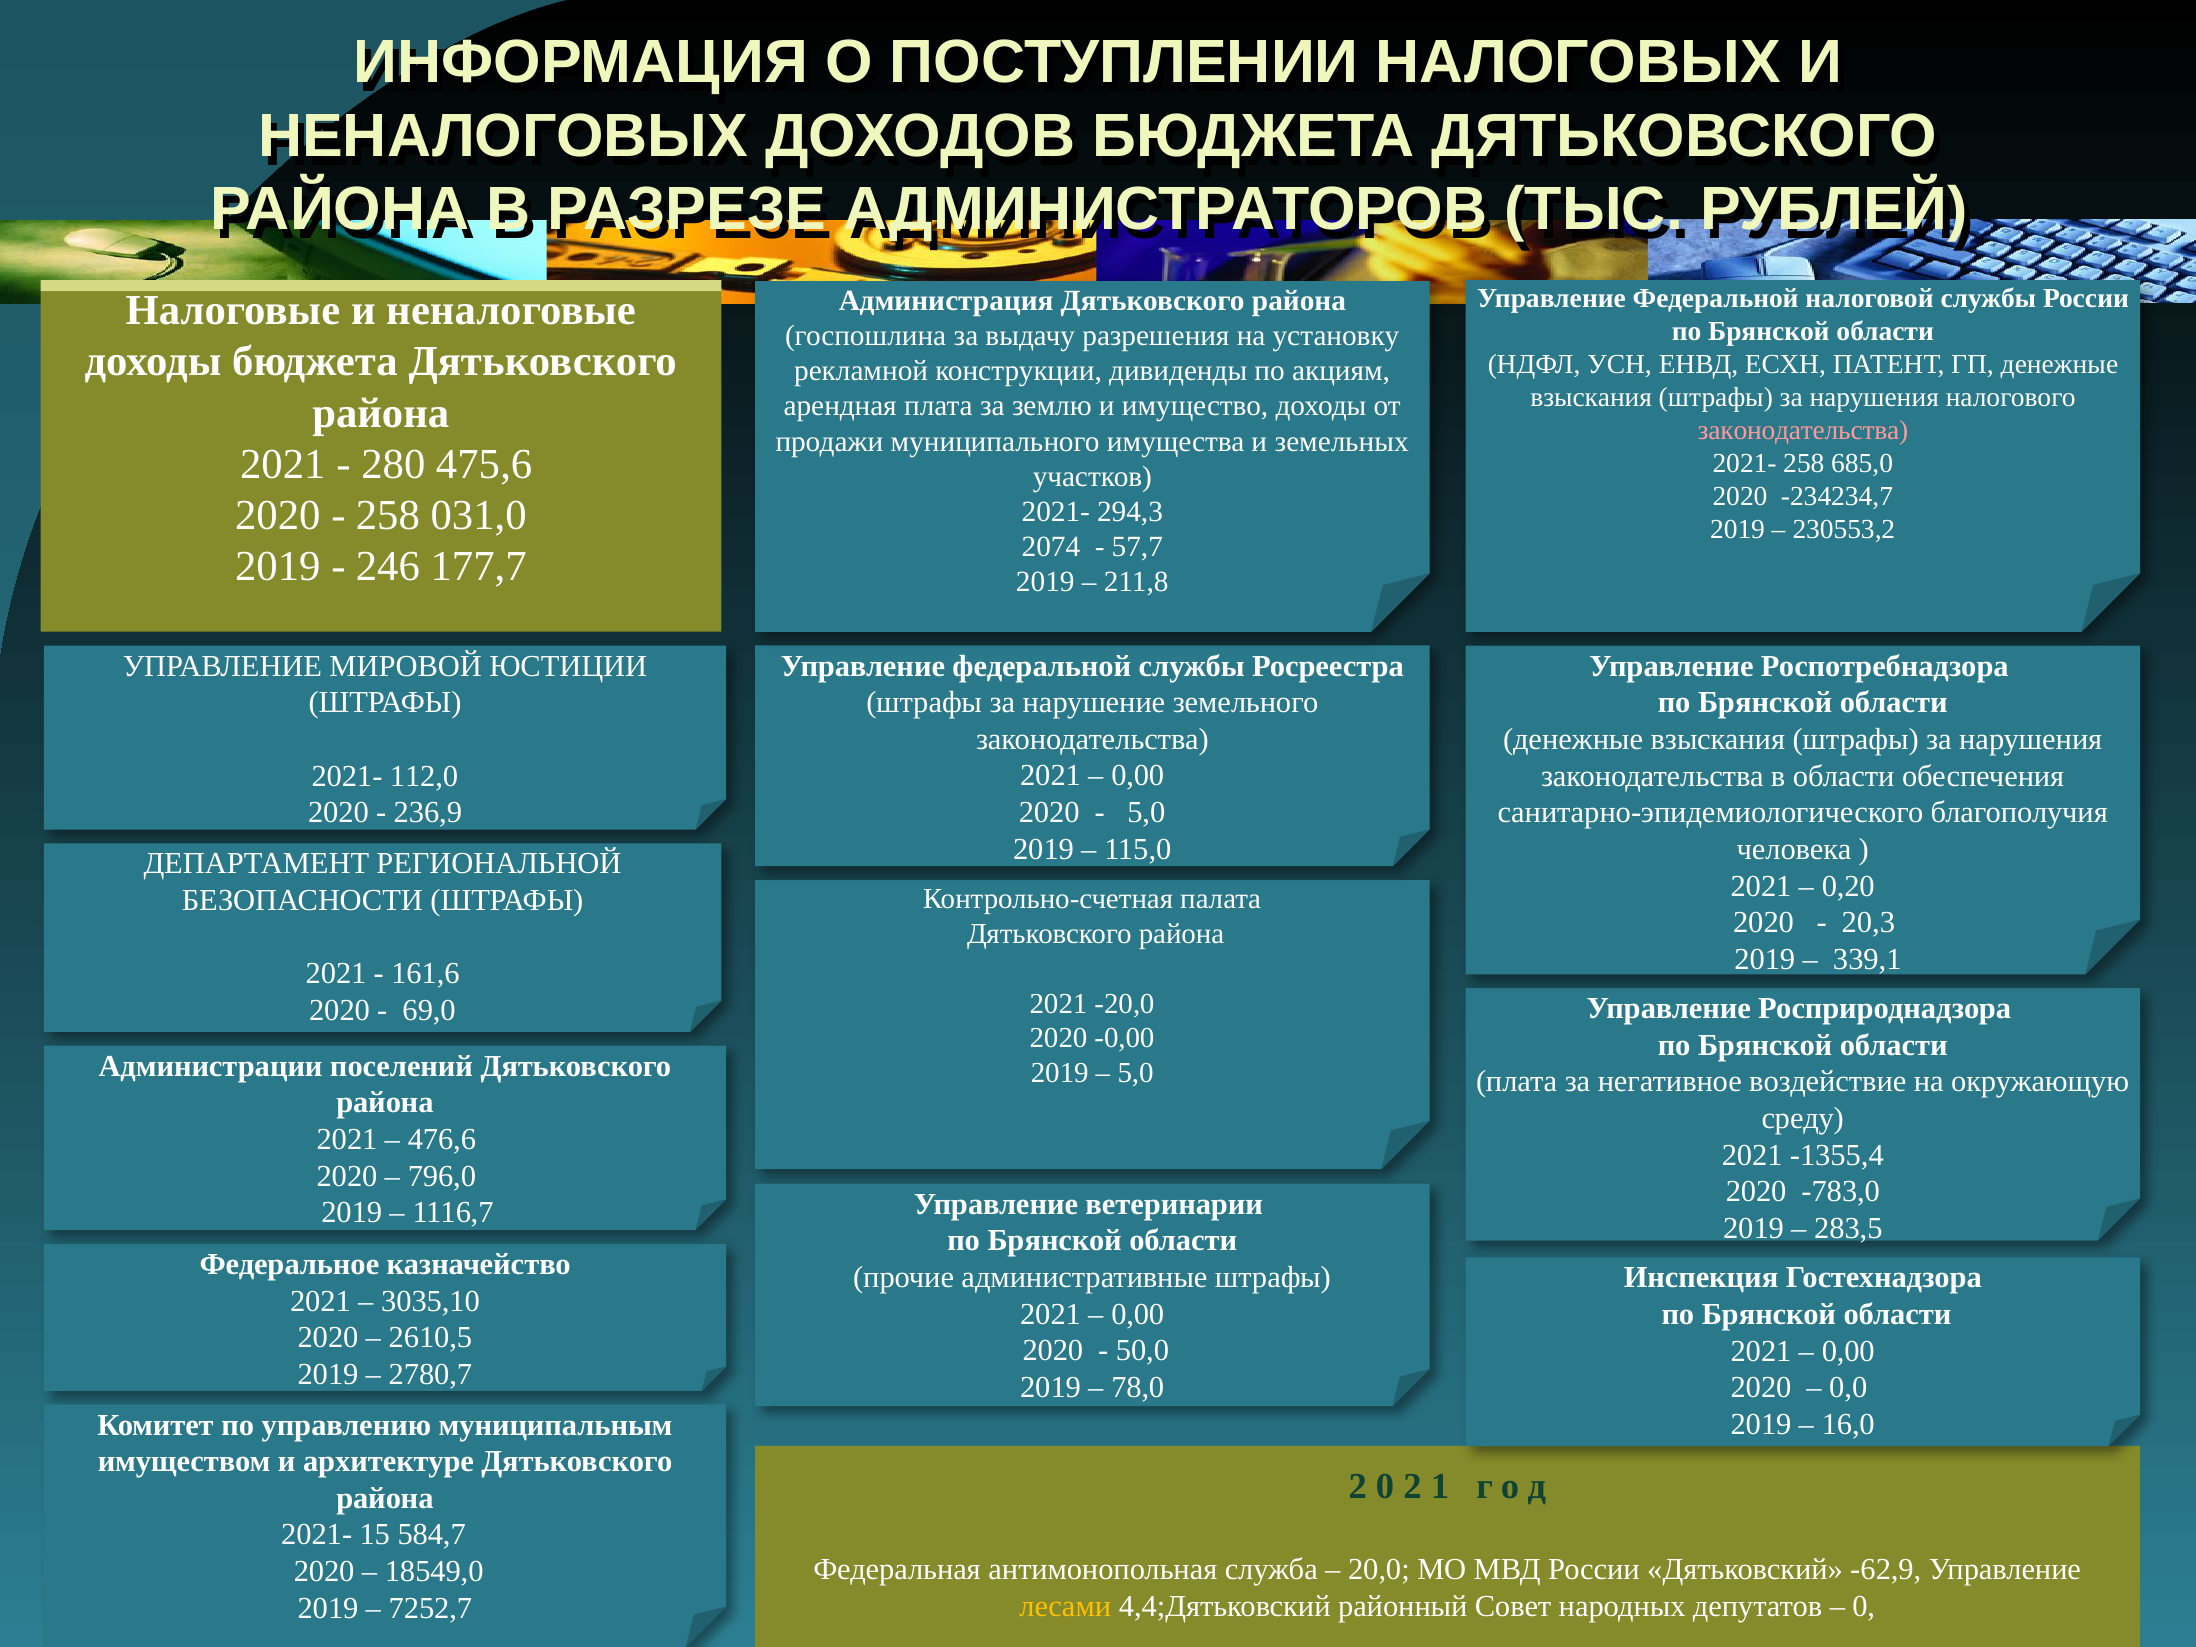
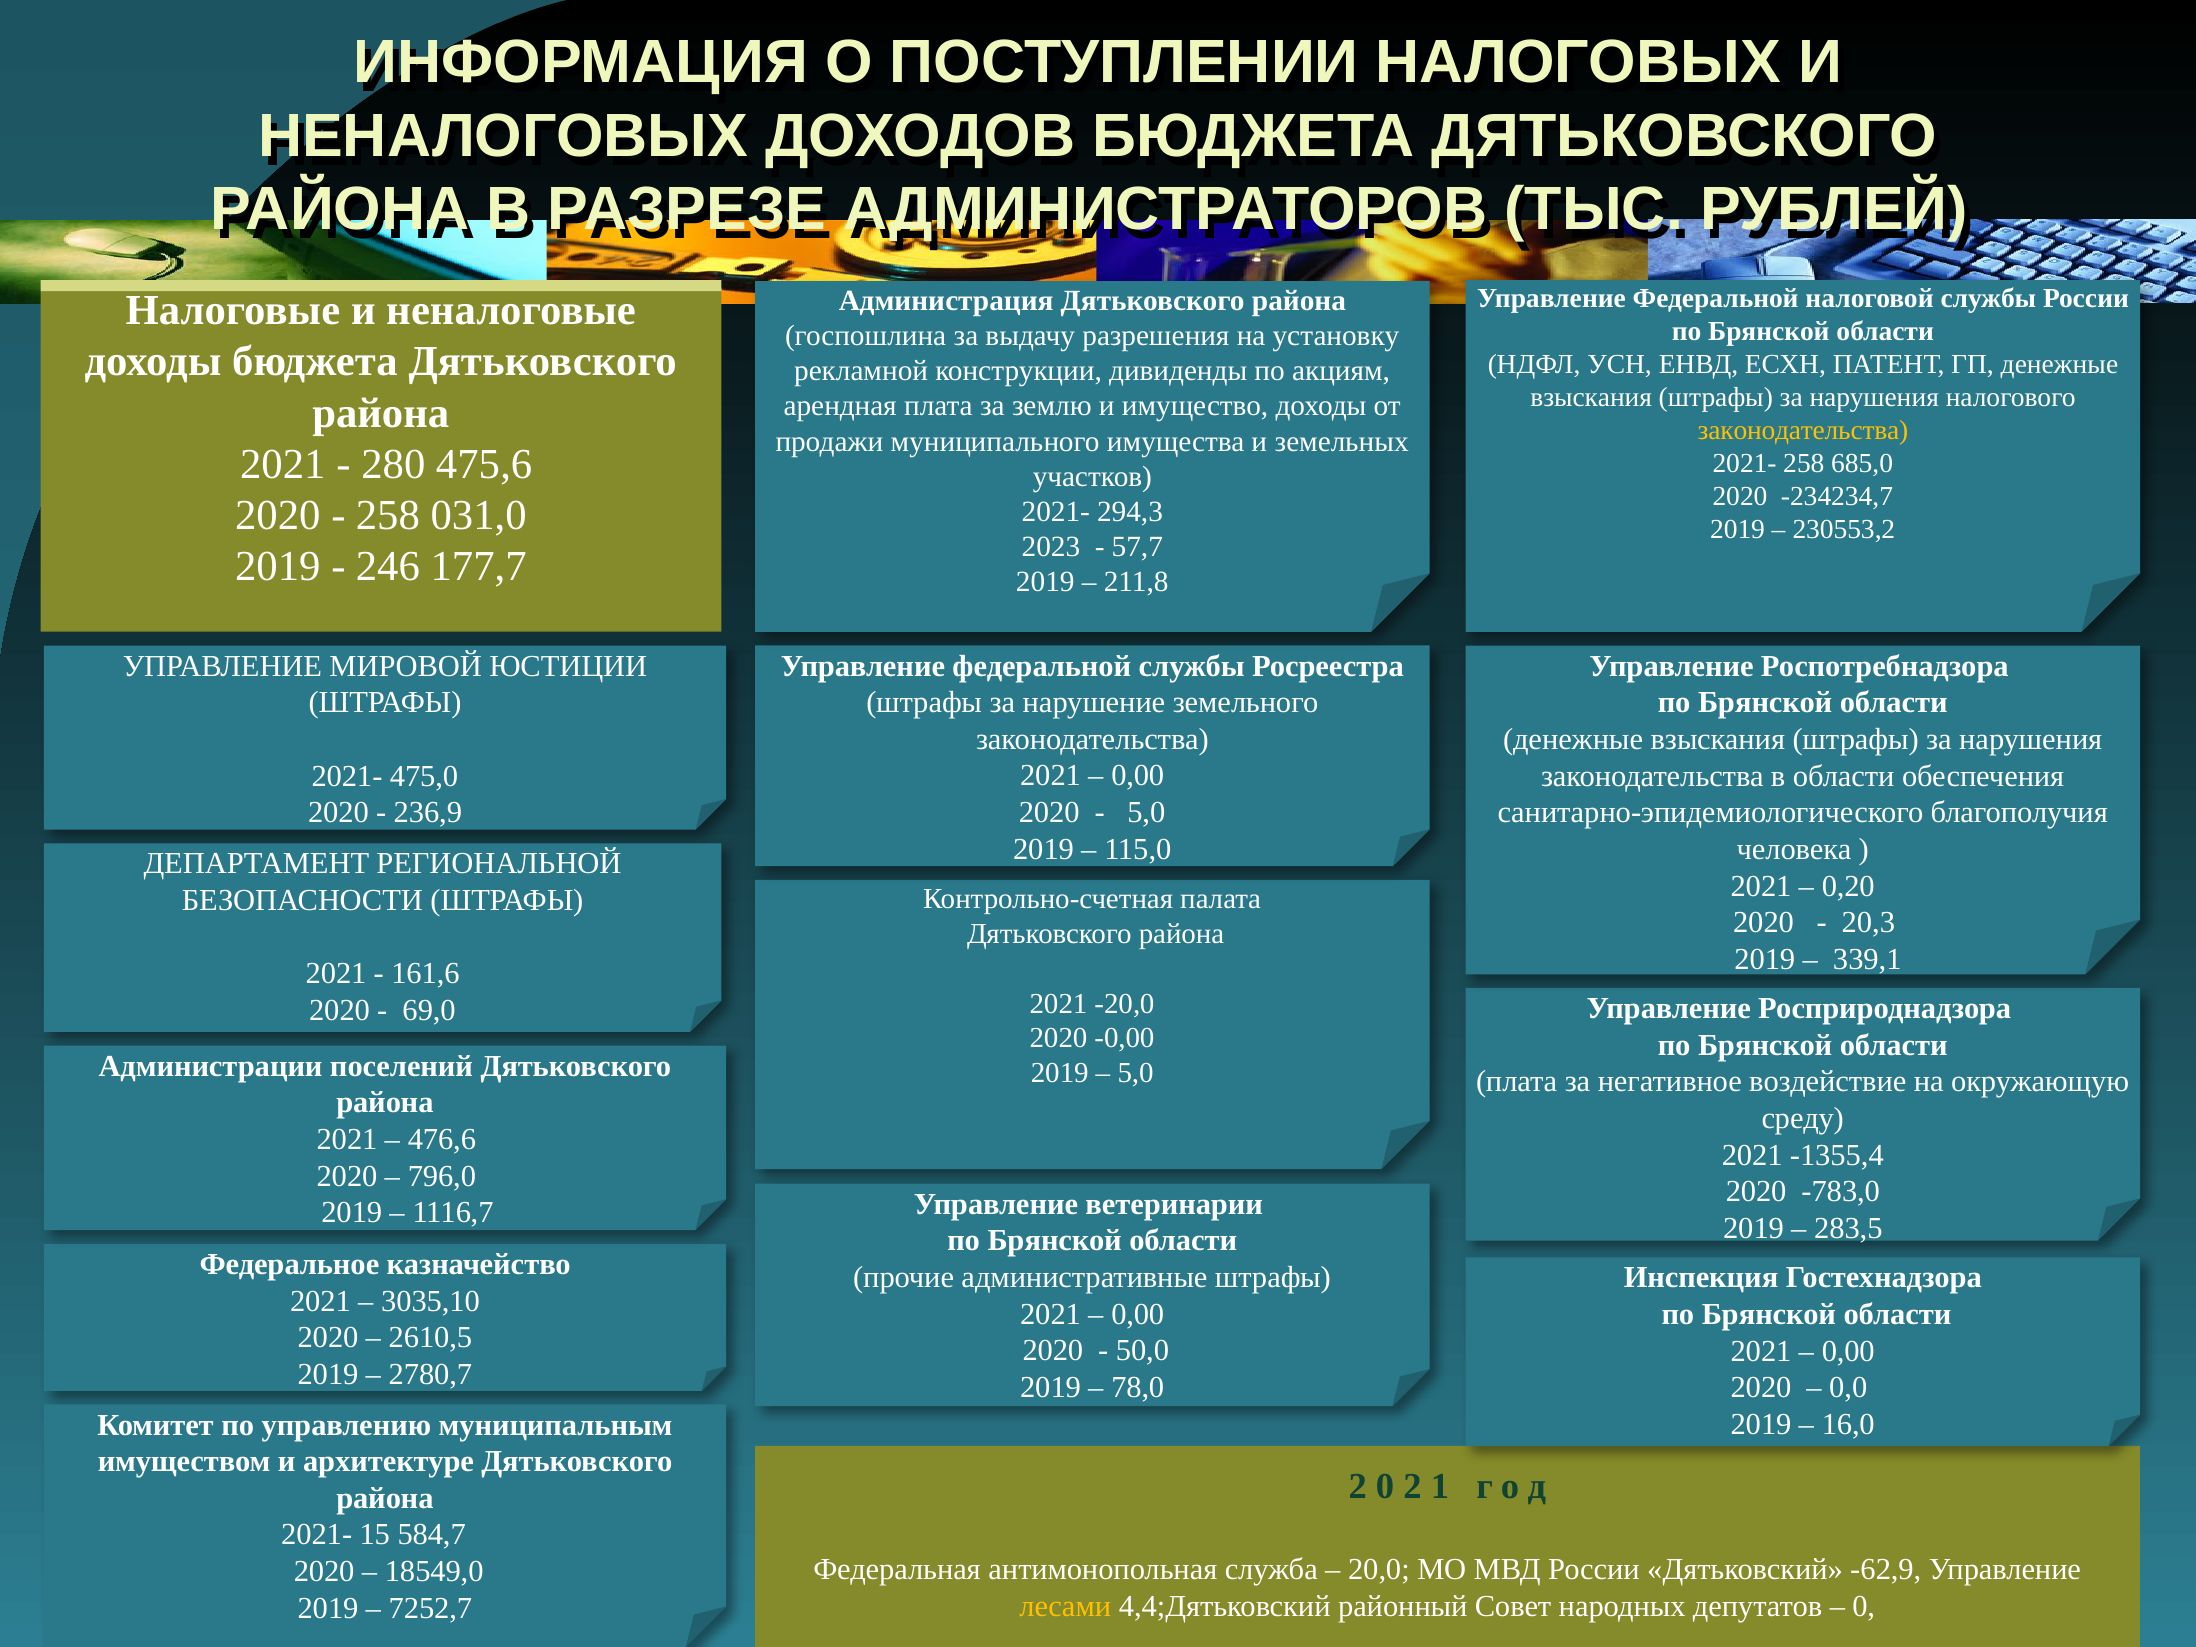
законодательства colour: pink -> yellow (1803, 431)
2074: 2074 -> 2023 (1051, 547)
112,0: 112,0 -> 475,0 (424, 776)
